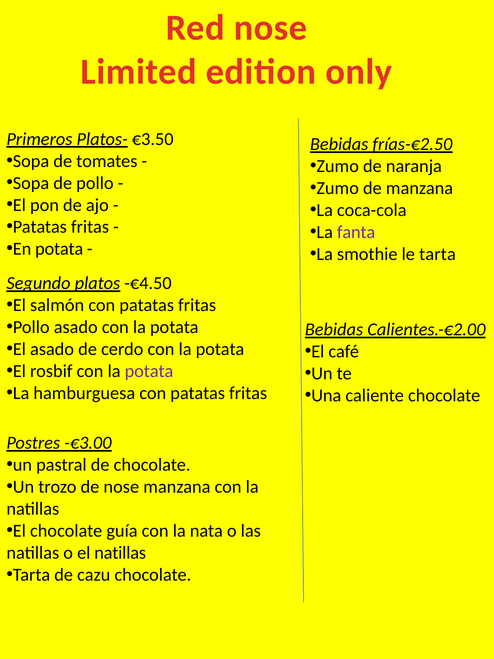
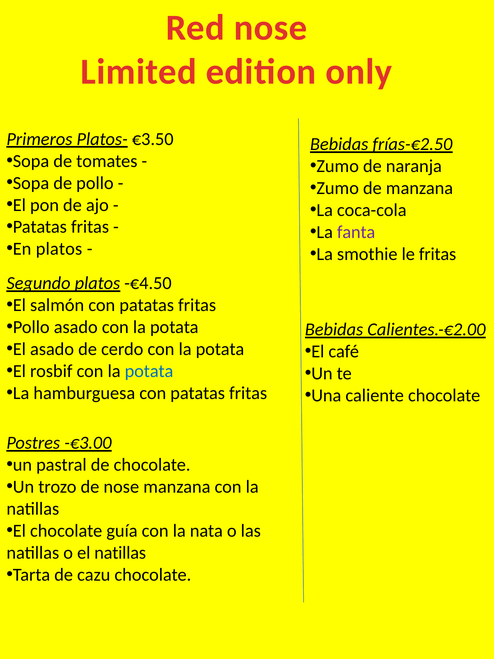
En potata: potata -> platos (59, 249)
le tarta: tarta -> fritas (438, 254)
potata colour: purple -> blue (149, 371)
